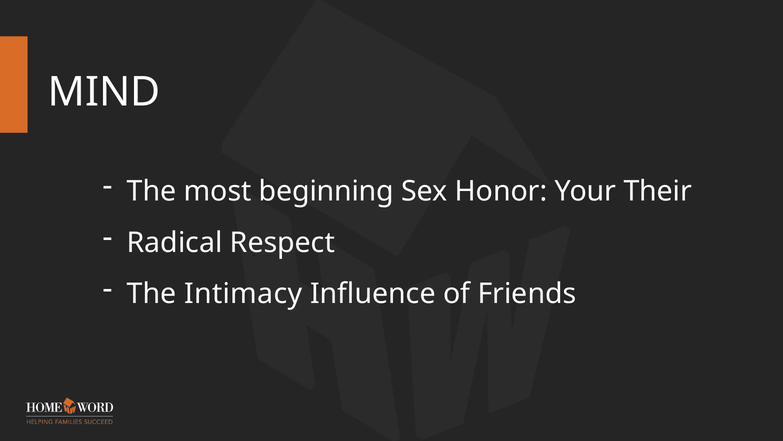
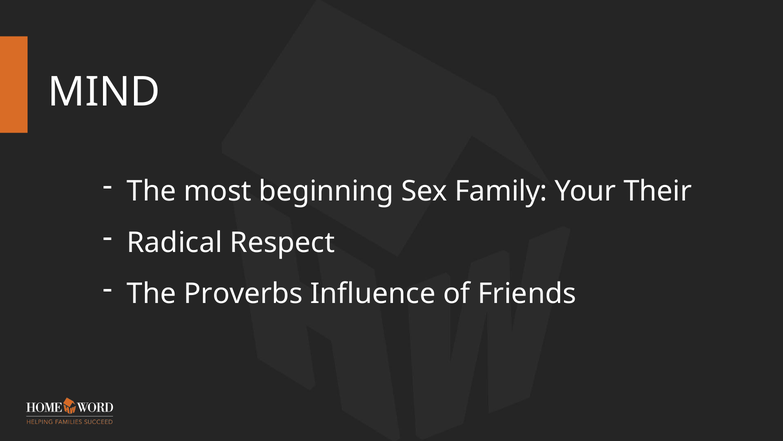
Honor: Honor -> Family (501, 191)
Intimacy: Intimacy -> Proverbs (243, 294)
